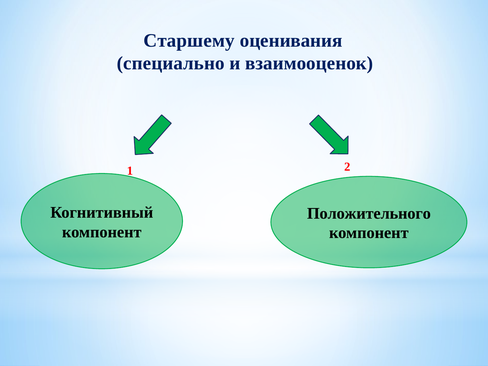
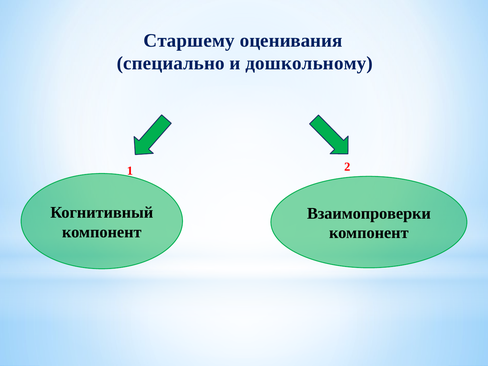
взаимооценок: взаимооценок -> дошкольному (309, 63)
Положительного: Положительного -> Взаимопроверки (369, 213)
